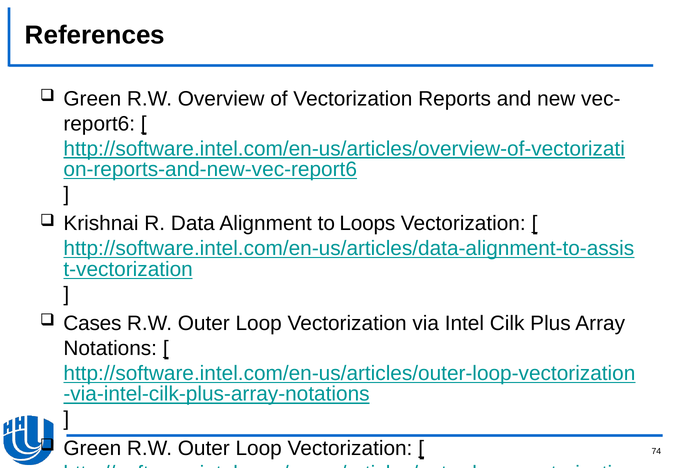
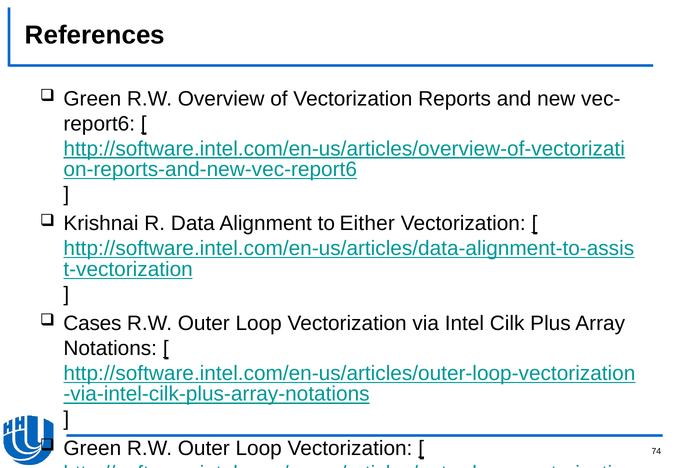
Loops: Loops -> Either (367, 224)
